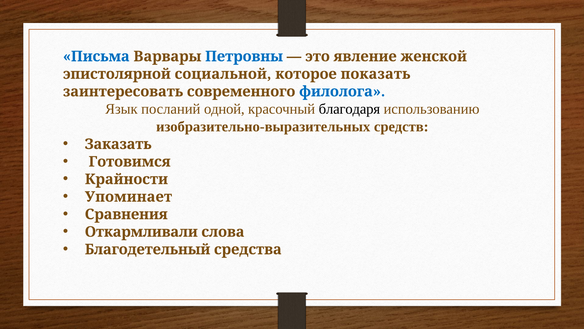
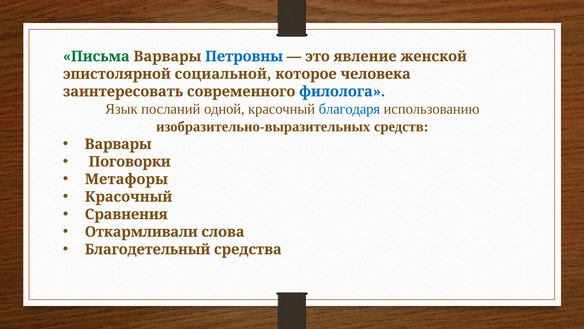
Письма colour: blue -> green (96, 56)
показать: показать -> человека (376, 74)
благодаря colour: black -> blue (349, 109)
Заказать: Заказать -> Варвары (118, 144)
Готовимся: Готовимся -> Поговорки (130, 161)
Крайности: Крайности -> Метафоры (126, 179)
Упоминает: Упоминает -> Красочный (129, 197)
